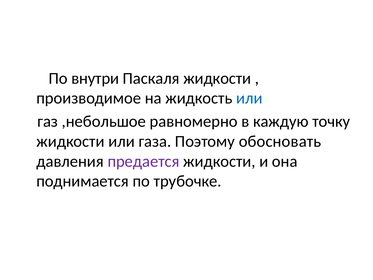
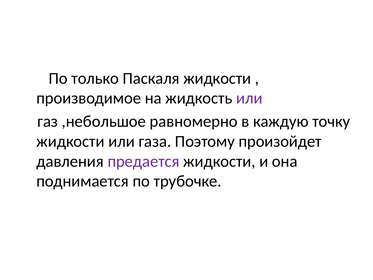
внутри: внутри -> только (95, 78)
или colour: blue -> purple (249, 98)
обосновать: обосновать -> произойдет (280, 141)
